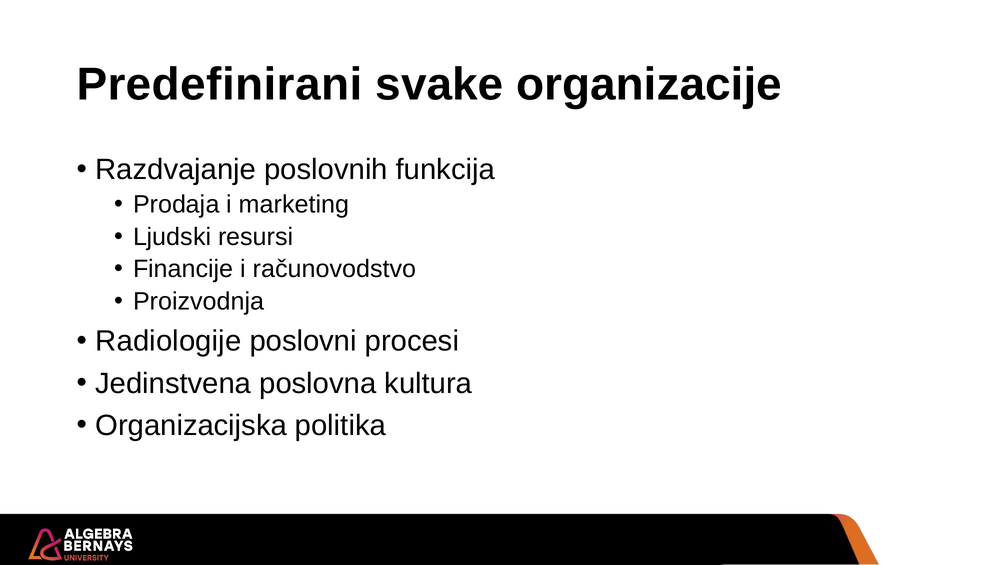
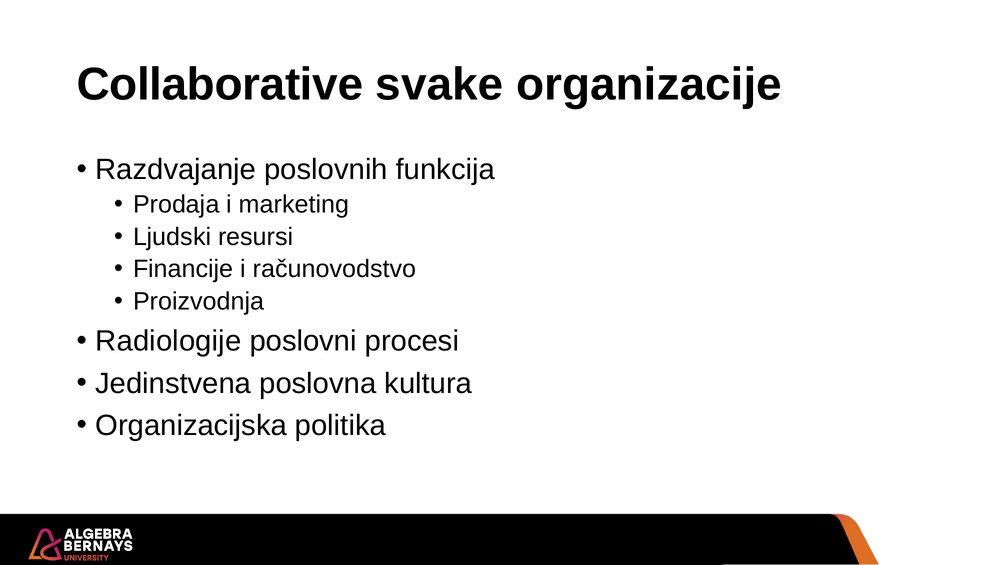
Predefinirani: Predefinirani -> Collaborative (220, 84)
